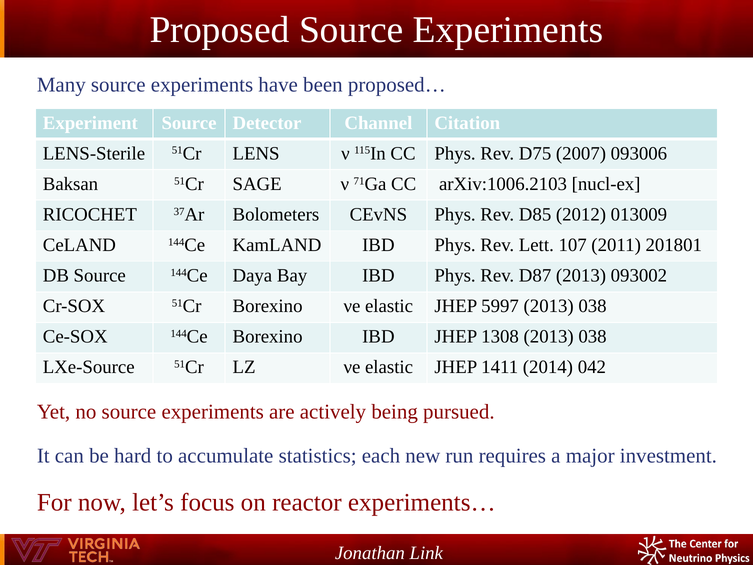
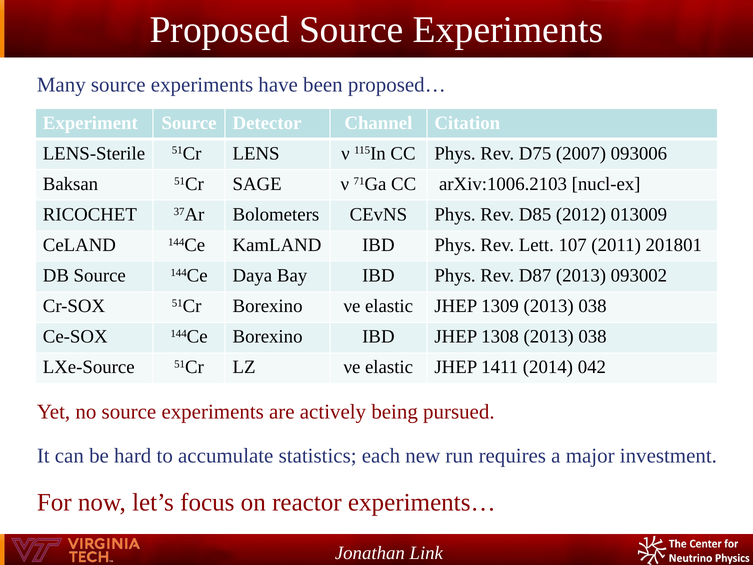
5997: 5997 -> 1309 (500, 306)
